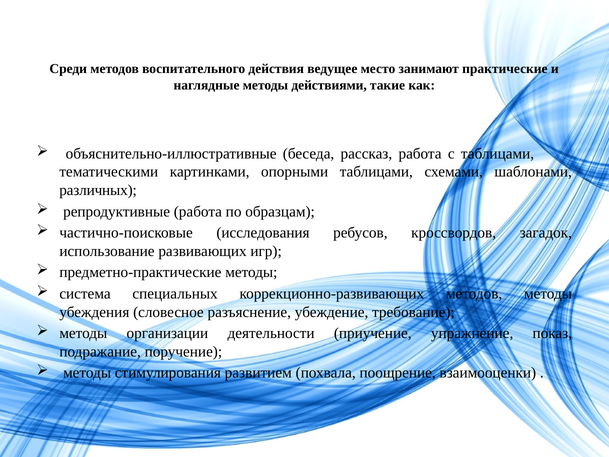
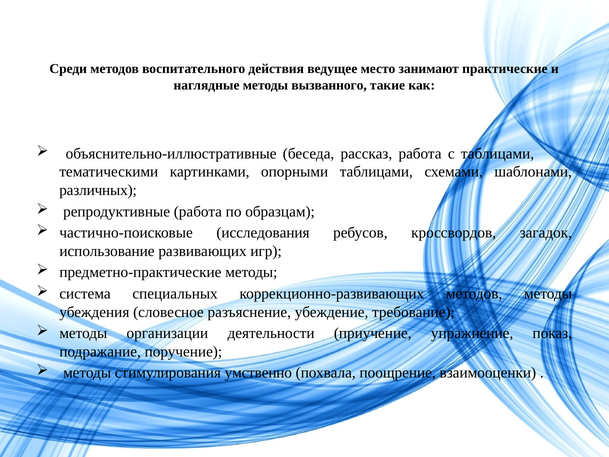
действиями: действиями -> вызванного (329, 85)
развитием: развитием -> умственно (258, 373)
